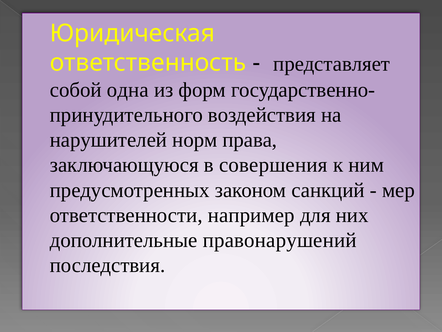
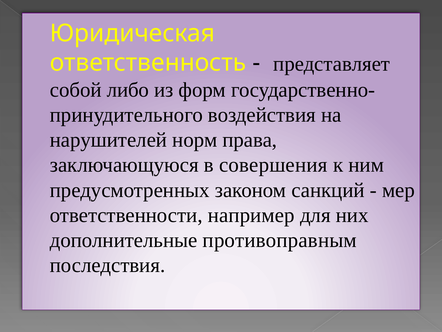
одна: одна -> либо (128, 90)
правонарушений: правонарушений -> противоправным (280, 240)
